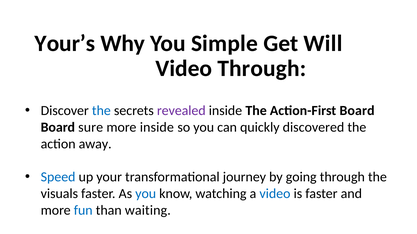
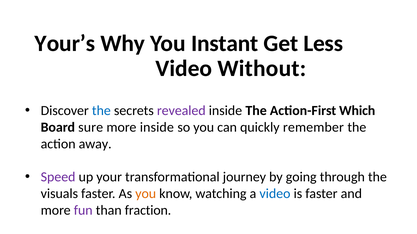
Simple: Simple -> Instant (225, 43)
Will: Will -> Less (323, 43)
Video Through: Through -> Without (262, 69)
Action-First Board: Board -> Which (357, 111)
discovered: discovered -> remember (313, 127)
Speed colour: blue -> purple (58, 177)
you colour: blue -> orange (146, 194)
fun colour: blue -> purple (83, 211)
waiting: waiting -> fraction (148, 211)
